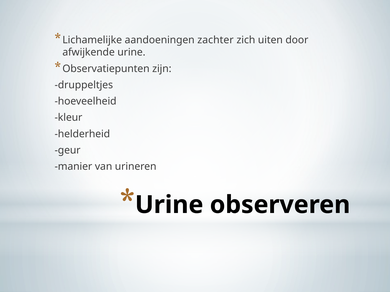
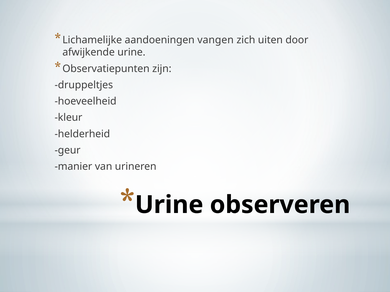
zachter: zachter -> vangen (216, 40)
